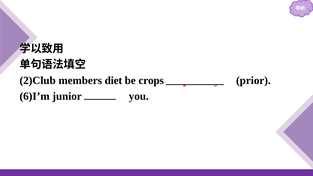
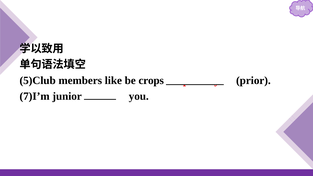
2)Club: 2)Club -> 5)Club (38, 80)
diet: diet -> like (113, 80)
6)I’m: 6)I’m -> 7)I’m (35, 96)
